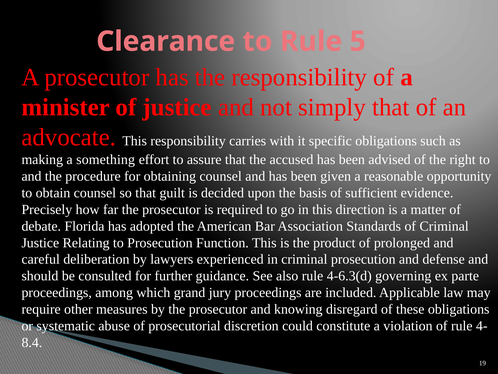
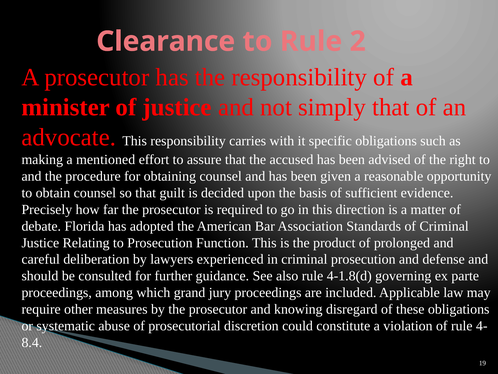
5: 5 -> 2 (358, 41)
something: something -> mentioned (106, 159)
4-6.3(d: 4-6.3(d -> 4-1.8(d (349, 276)
